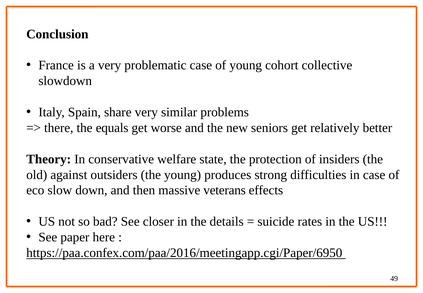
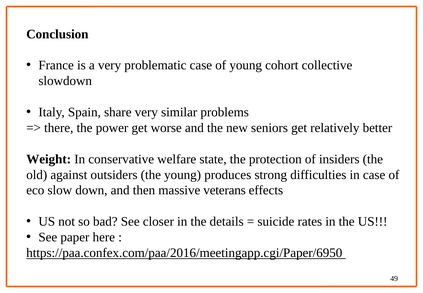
equals: equals -> power (112, 128)
Theory: Theory -> Weight (49, 159)
